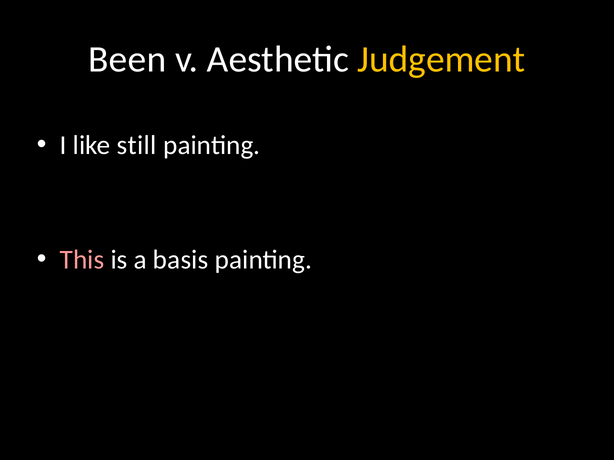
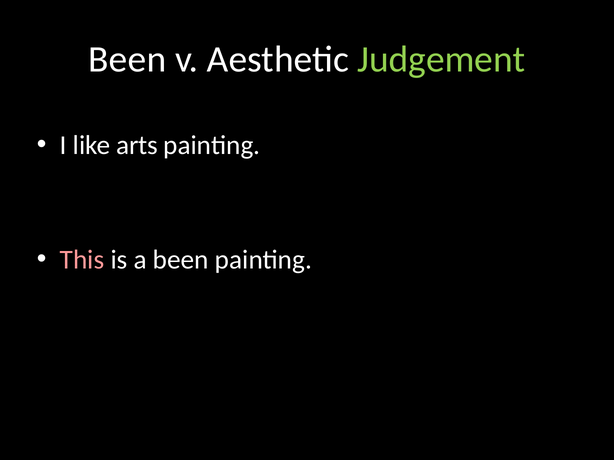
Judgement colour: yellow -> light green (441, 59)
still: still -> arts (137, 145)
a basis: basis -> been (181, 260)
